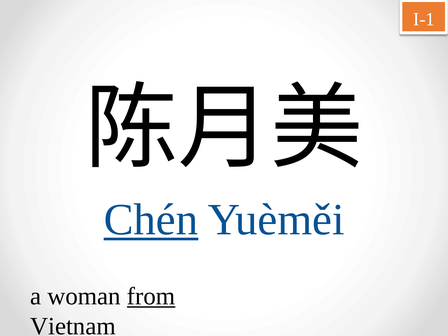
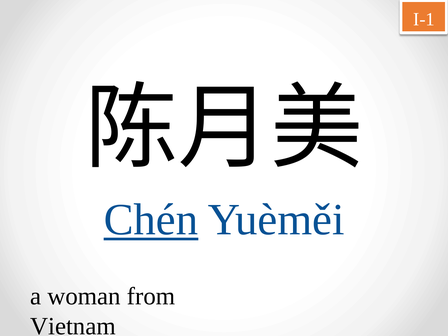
from underline: present -> none (151, 296)
